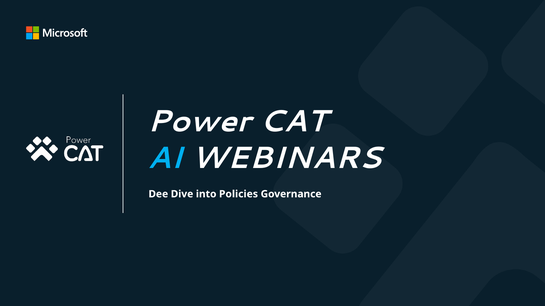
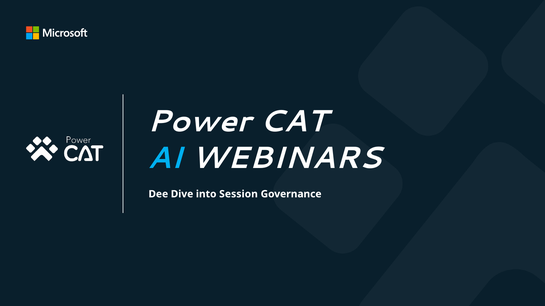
Policies: Policies -> Session (238, 194)
